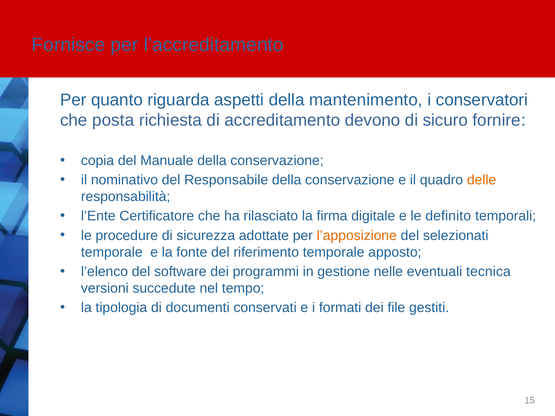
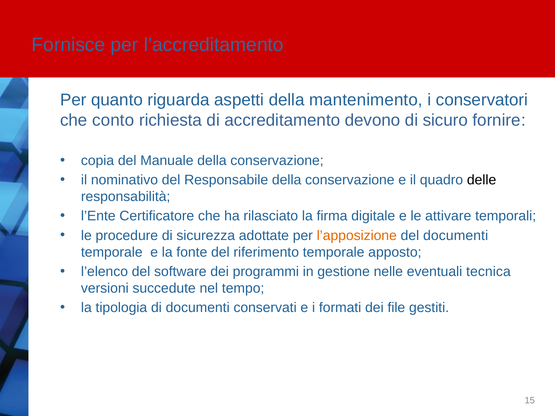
posta: posta -> conto (113, 120)
delle colour: orange -> black (482, 180)
definito: definito -> attivare (448, 216)
del selezionati: selezionati -> documenti (456, 236)
